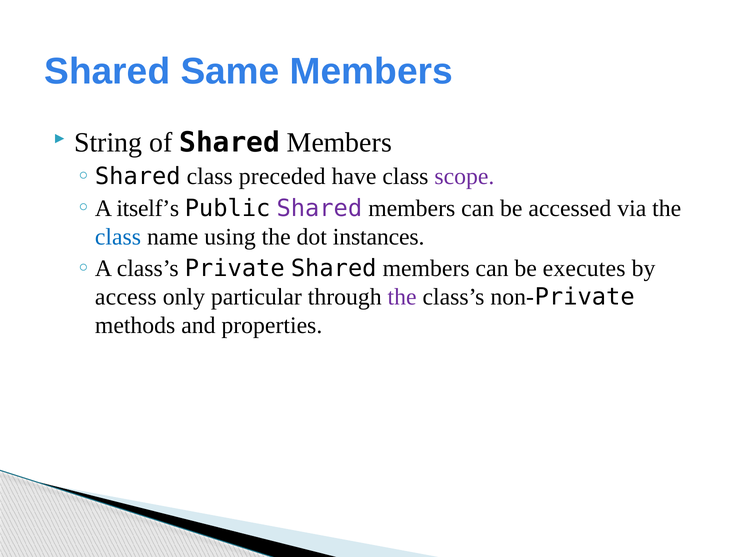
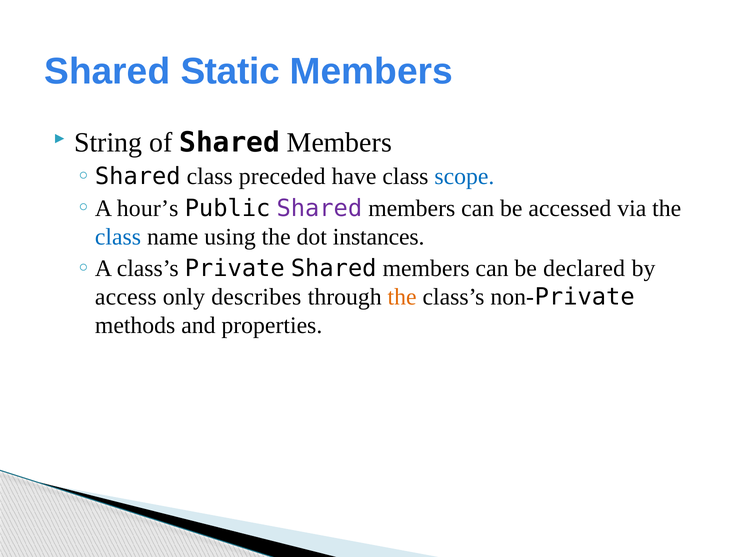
Same: Same -> Static (230, 71)
scope colour: purple -> blue (464, 177)
itself’s: itself’s -> hour’s (148, 209)
executes: executes -> declared (584, 269)
particular: particular -> describes (256, 297)
the colour: purple -> orange (402, 297)
